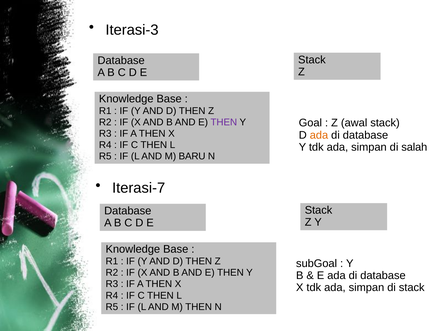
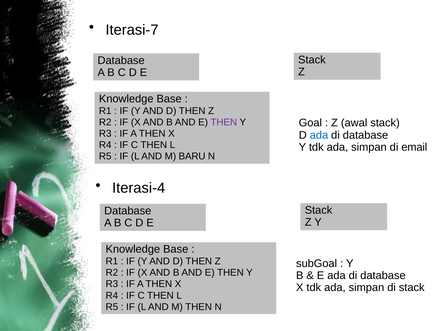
Iterasi-3: Iterasi-3 -> Iterasi-7 (132, 30)
ada colour: orange -> blue (319, 135)
salah: salah -> email (414, 147)
Iterasi-7: Iterasi-7 -> Iterasi-4 (139, 188)
